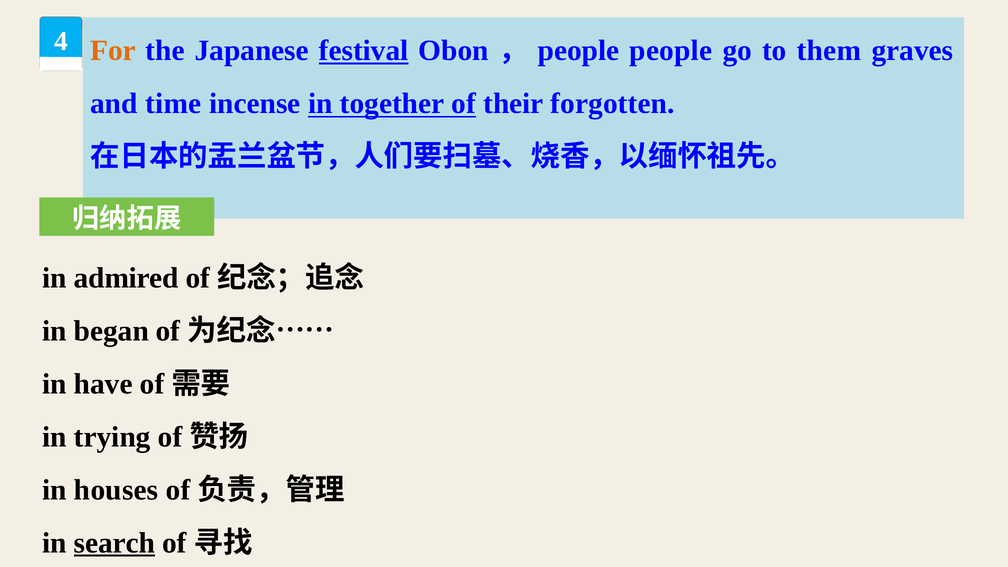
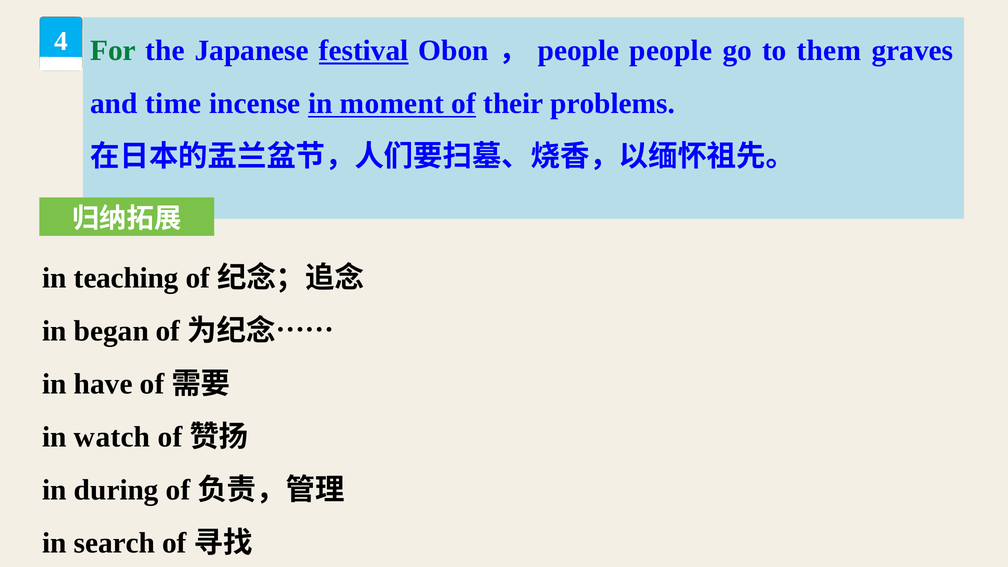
For colour: orange -> green (113, 51)
together: together -> moment (392, 104)
forgotten: forgotten -> problems (613, 104)
admired: admired -> teaching (126, 278)
trying: trying -> watch (112, 437)
houses: houses -> during (116, 490)
search underline: present -> none (115, 543)
